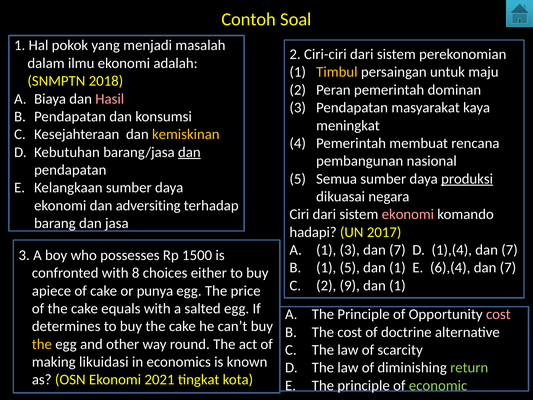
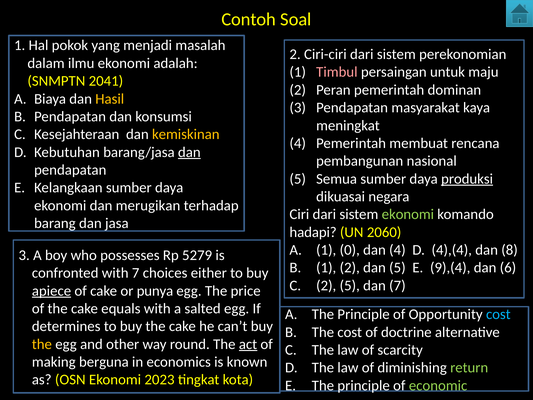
Timbul colour: yellow -> pink (337, 72)
2018: 2018 -> 2041 (106, 81)
Hasil colour: pink -> yellow (110, 99)
adversiting: adversiting -> merugikan (148, 205)
ekonomi colour: pink -> light green (408, 214)
2017: 2017 -> 2060 (384, 232)
A 1 3: 3 -> 0 (350, 250)
7: 7 -> 4 (397, 250)
1),(4: 1),(4 -> 4),(4 (452, 250)
7: 7 -> 8 (510, 250)
1500: 1500 -> 5279 (197, 255)
1 5: 5 -> 2 (350, 268)
1: 1 -> 5 (397, 268)
6),(4: 6),(4 -> 9),(4 (450, 268)
7: 7 -> 6 (508, 268)
with 8: 8 -> 7 (136, 273)
2 9: 9 -> 5 (350, 285)
1: 1 -> 7 (397, 285)
apiece underline: none -> present (51, 291)
cost colour: pink -> light blue (498, 314)
act underline: none -> present (248, 344)
likuidasi: likuidasi -> berguna (104, 362)
2021: 2021 -> 2023 (159, 379)
